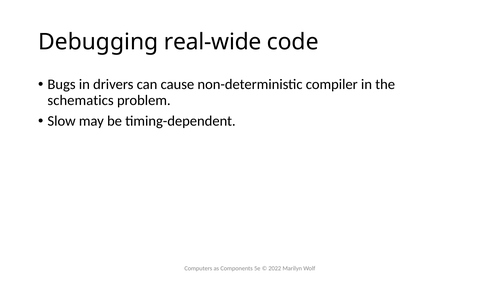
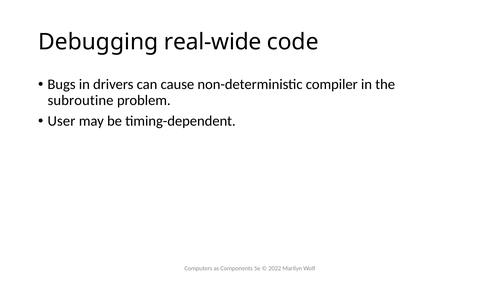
schematics: schematics -> subroutine (81, 100)
Slow: Slow -> User (61, 121)
